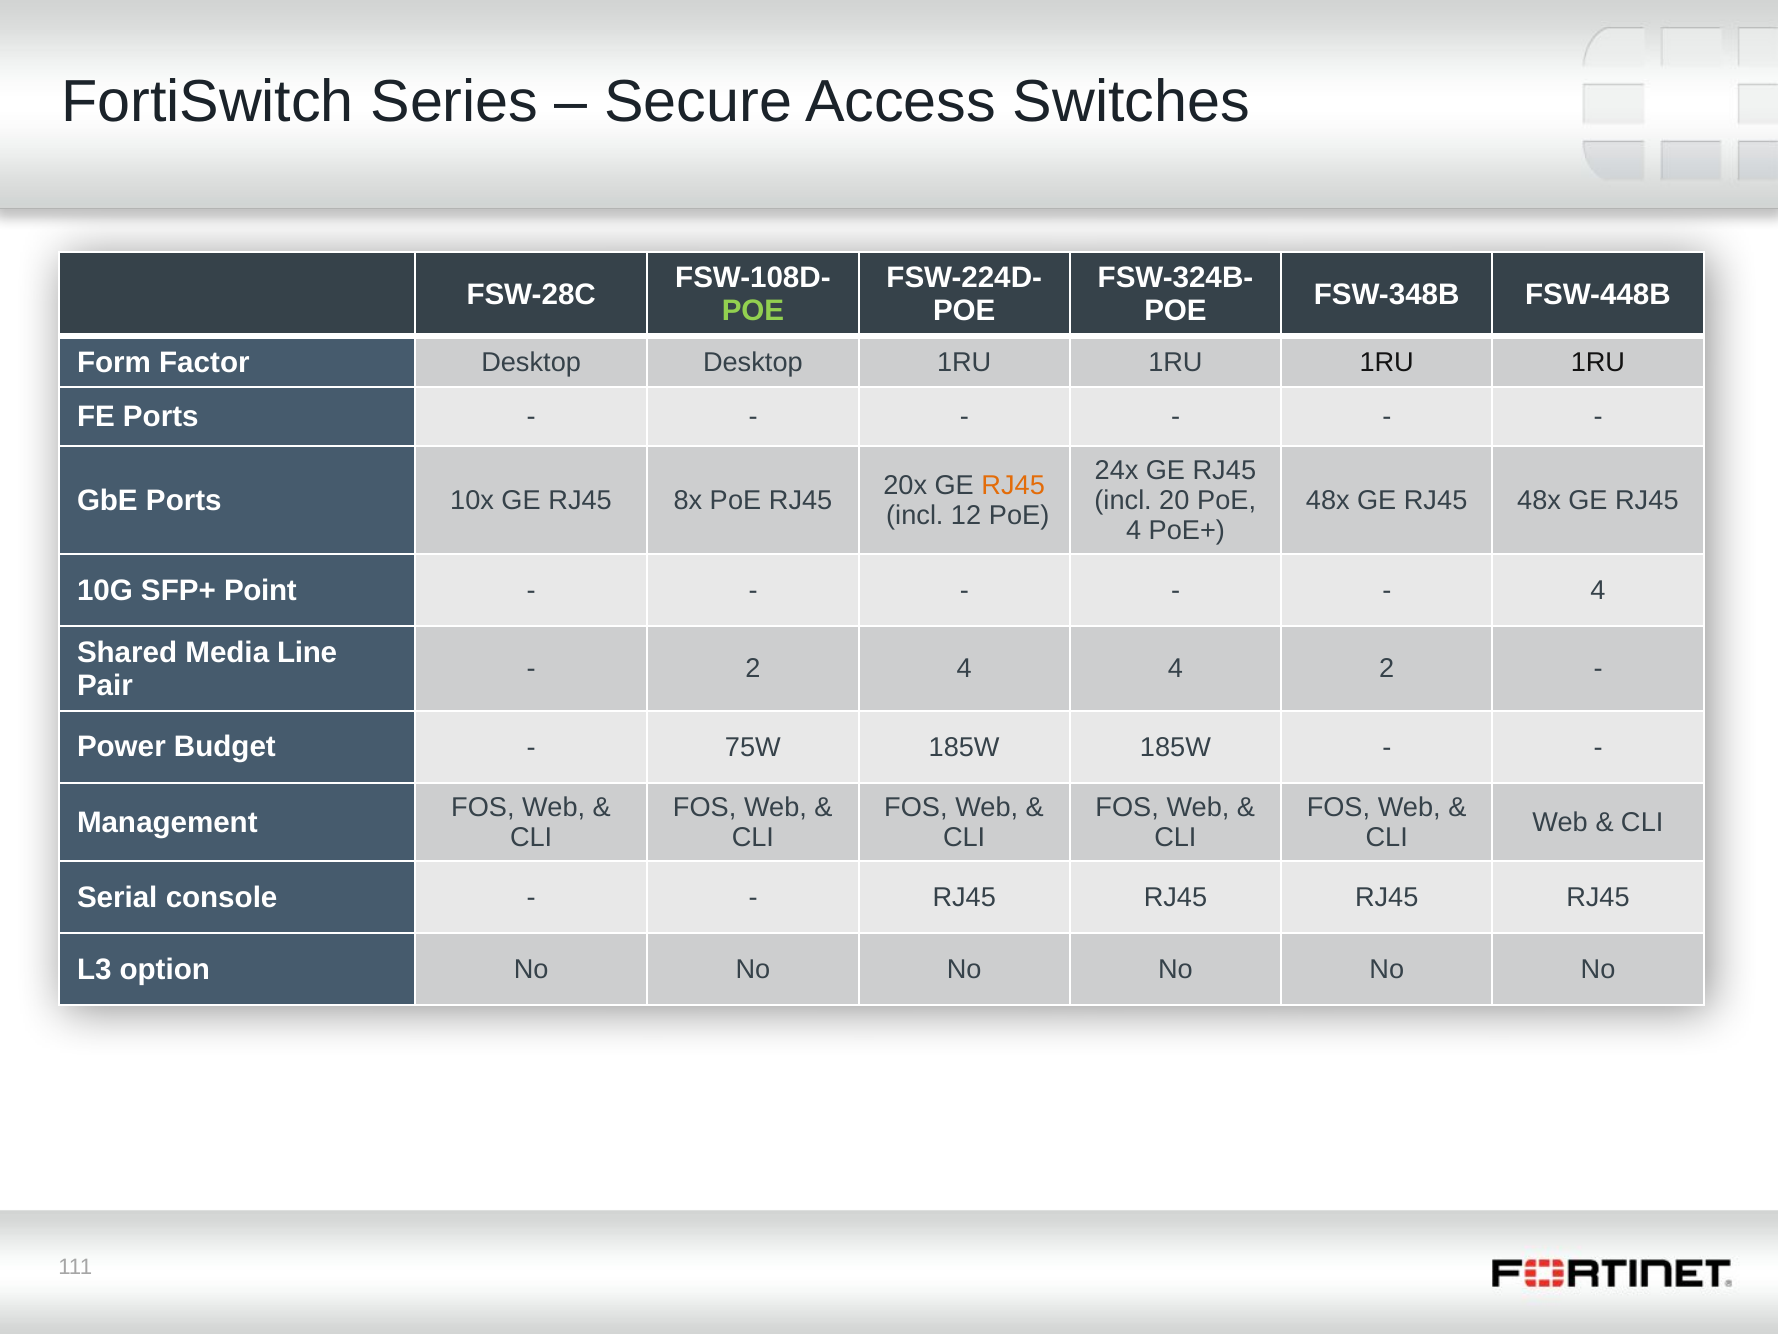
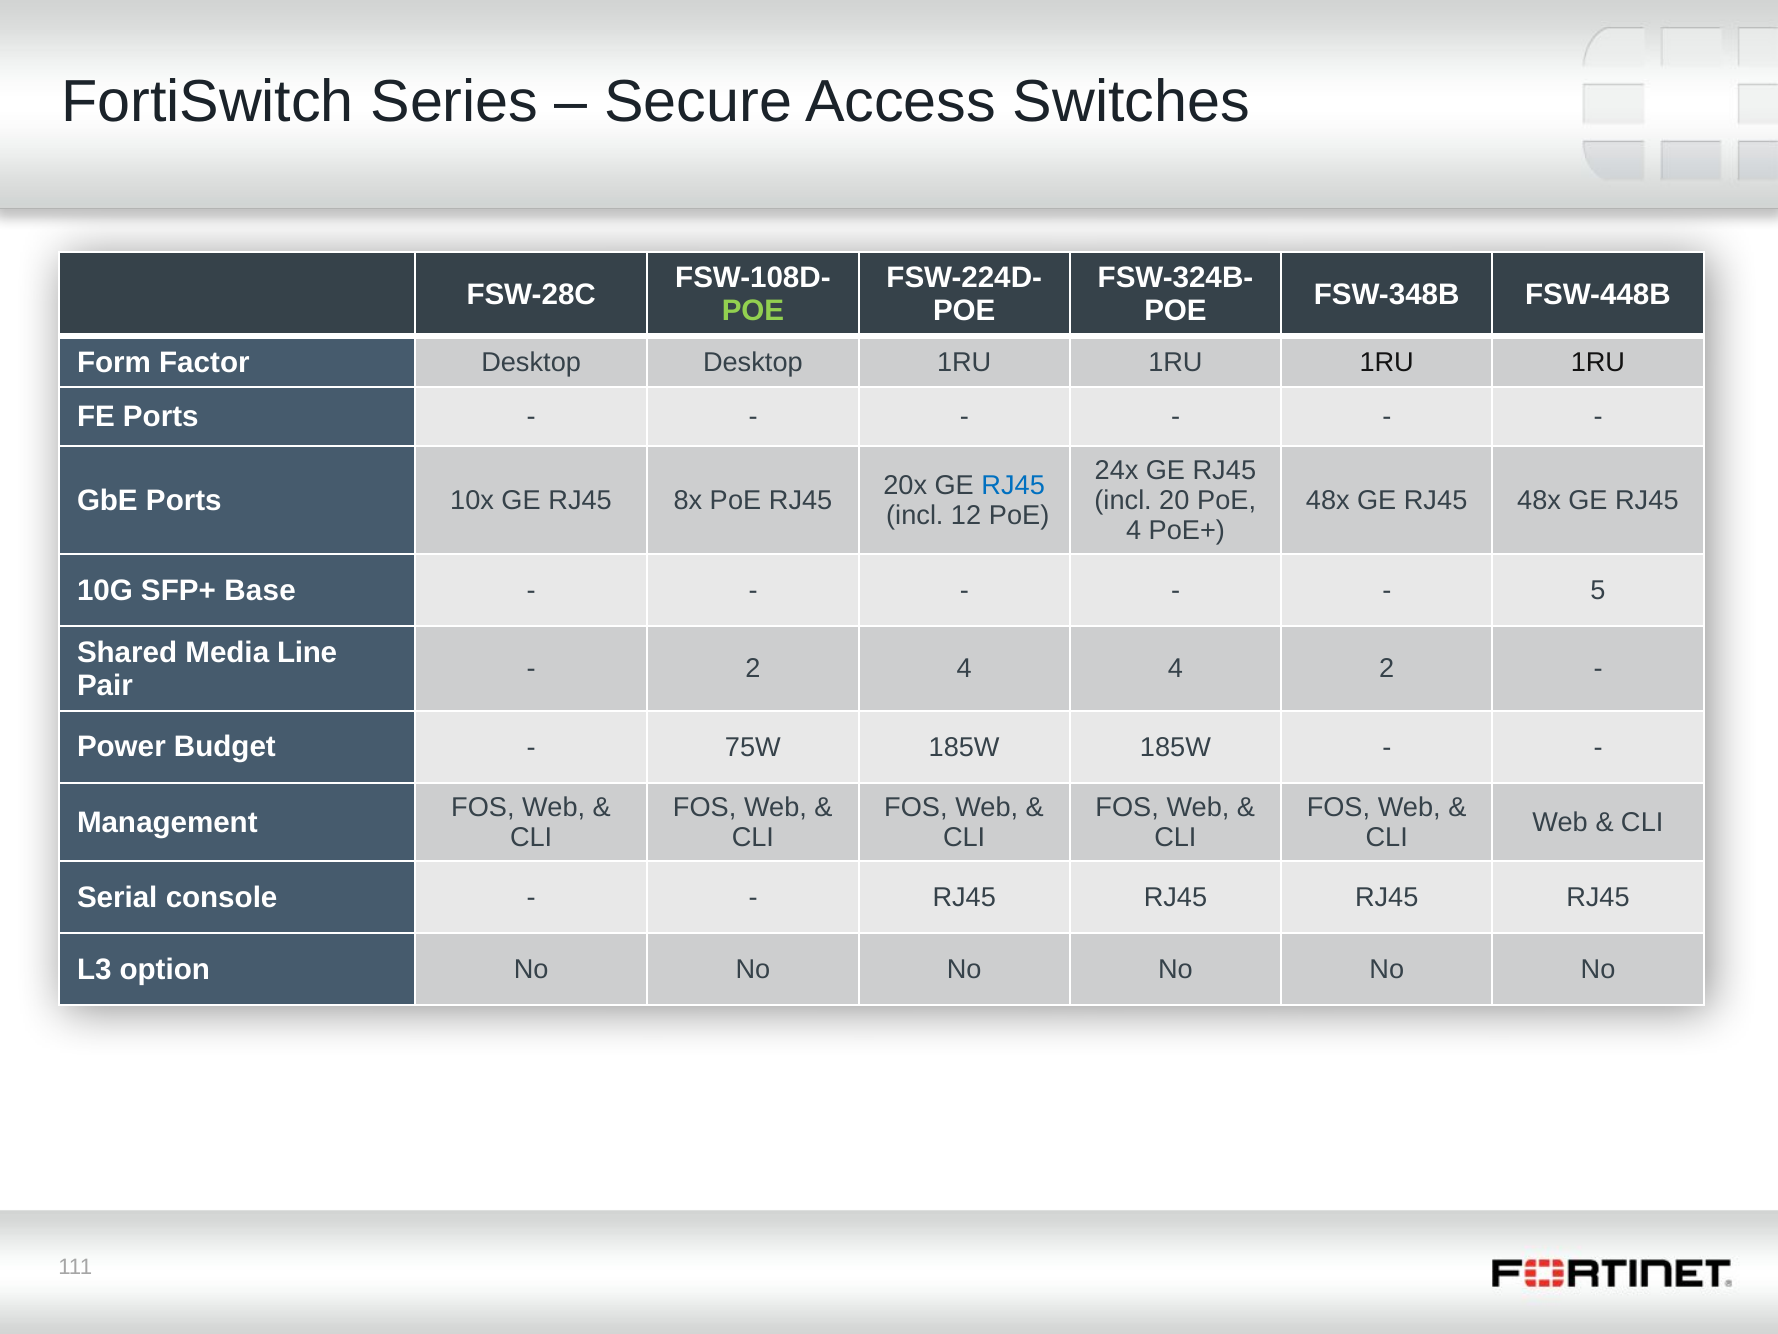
RJ45 colour: orange -> blue (1013, 485)
Point: Point -> Base (260, 591)
4: 4 -> 5 (1598, 591)
